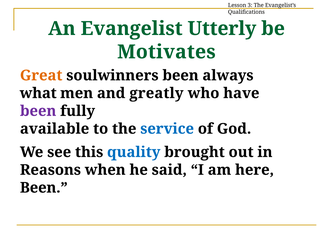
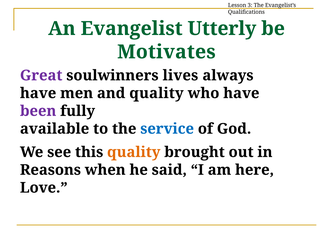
Great colour: orange -> purple (41, 75)
soulwinners been: been -> lives (180, 75)
what: what -> have (38, 93)
and greatly: greatly -> quality (156, 93)
quality colour: blue -> orange (134, 152)
Been: Been -> Love (44, 188)
